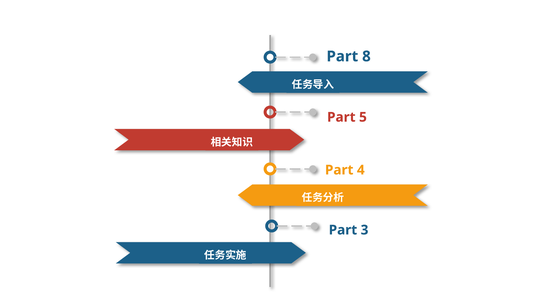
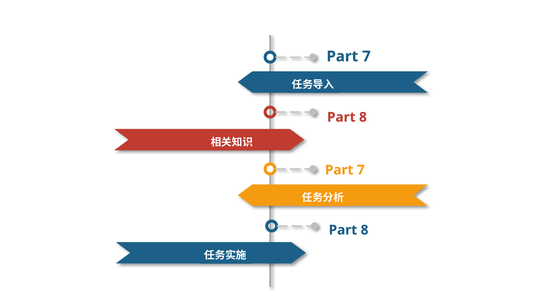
8: 8 -> 7 (366, 56)
5: 5 -> 8 (363, 117)
4: 4 -> 7 (361, 170)
3: 3 -> 8 (365, 230)
